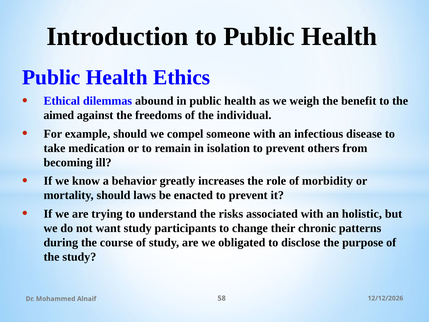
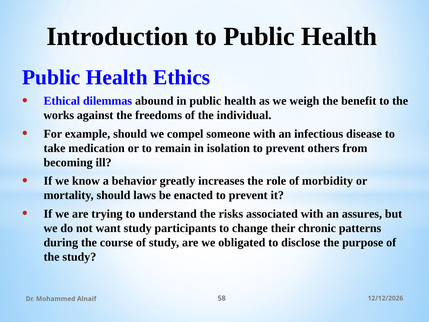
aimed: aimed -> works (59, 115)
holistic: holistic -> assures (362, 214)
